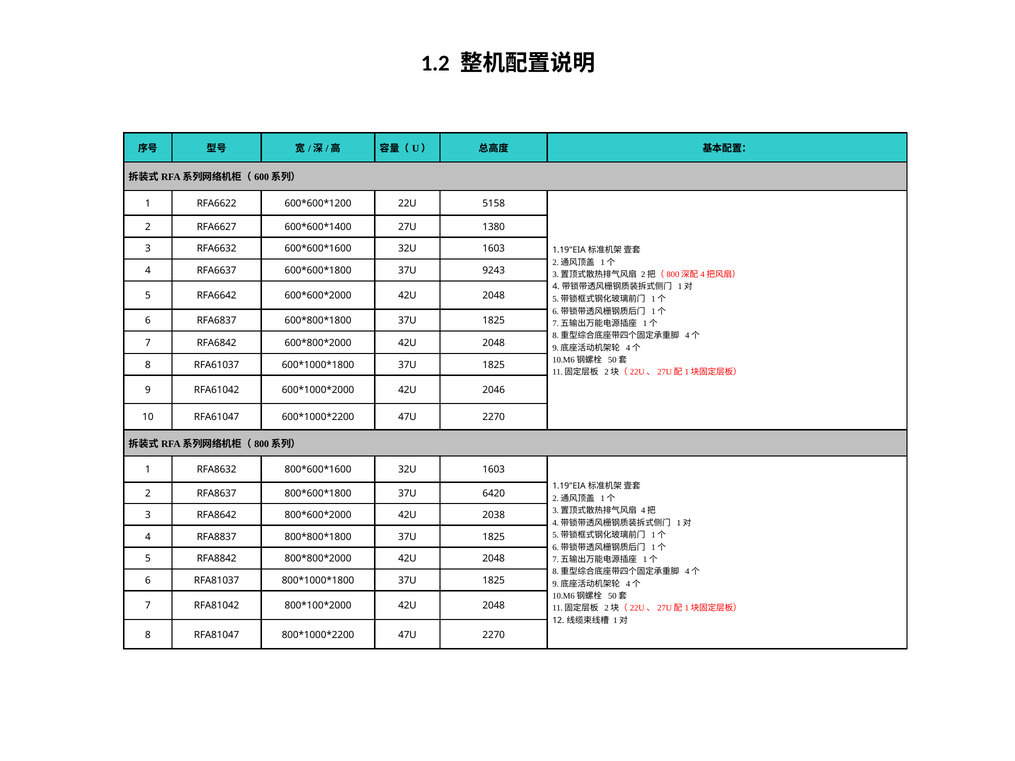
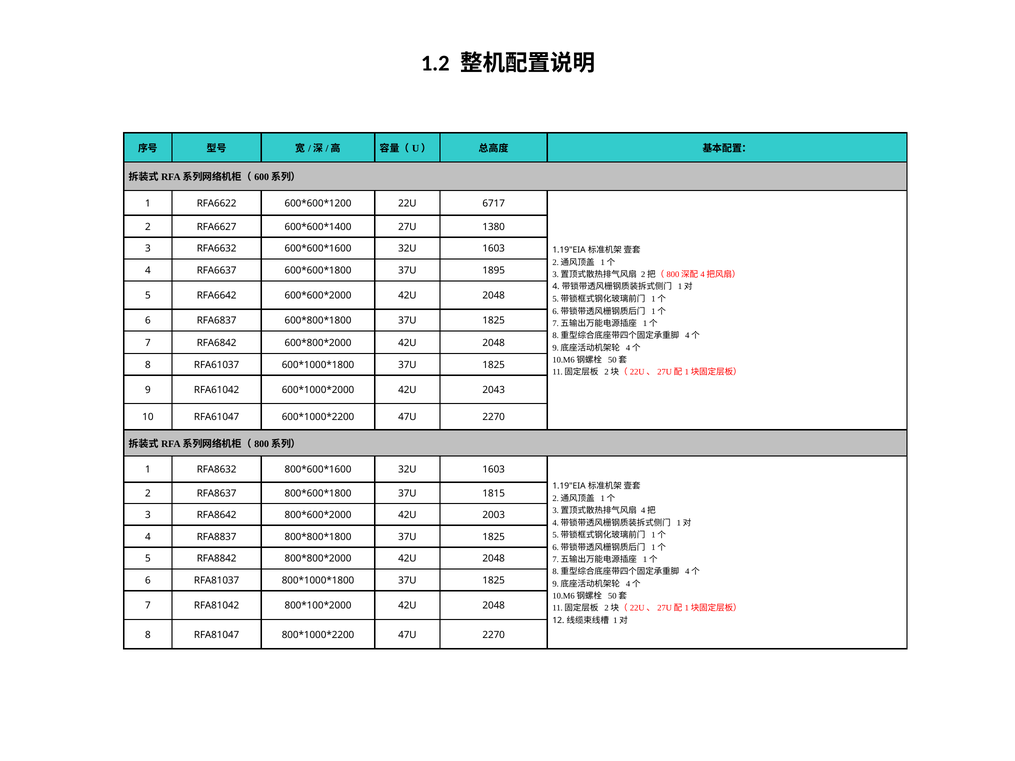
5158: 5158 -> 6717 (494, 203)
9243: 9243 -> 1895 (494, 271)
2046: 2046 -> 2043 (494, 390)
6420: 6420 -> 1815 (494, 494)
2038: 2038 -> 2003 (494, 515)
